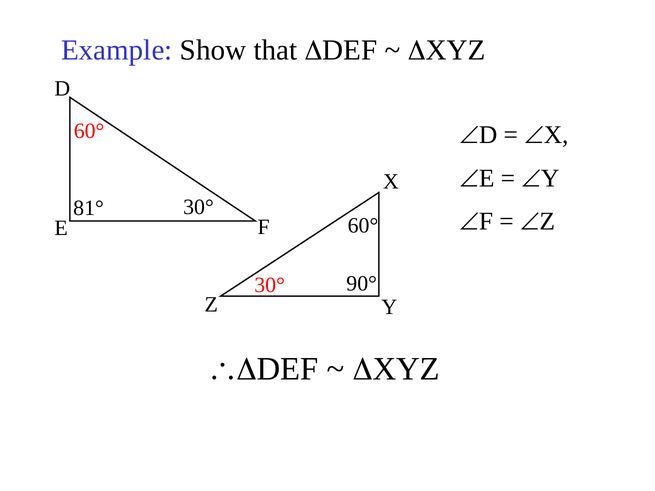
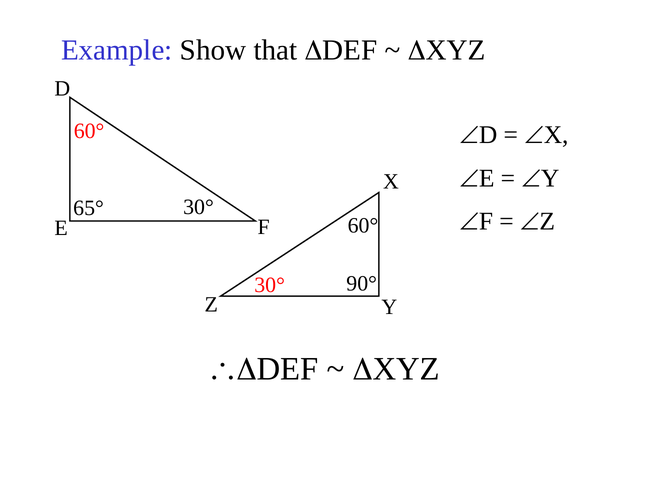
81°: 81° -> 65° (88, 208)
